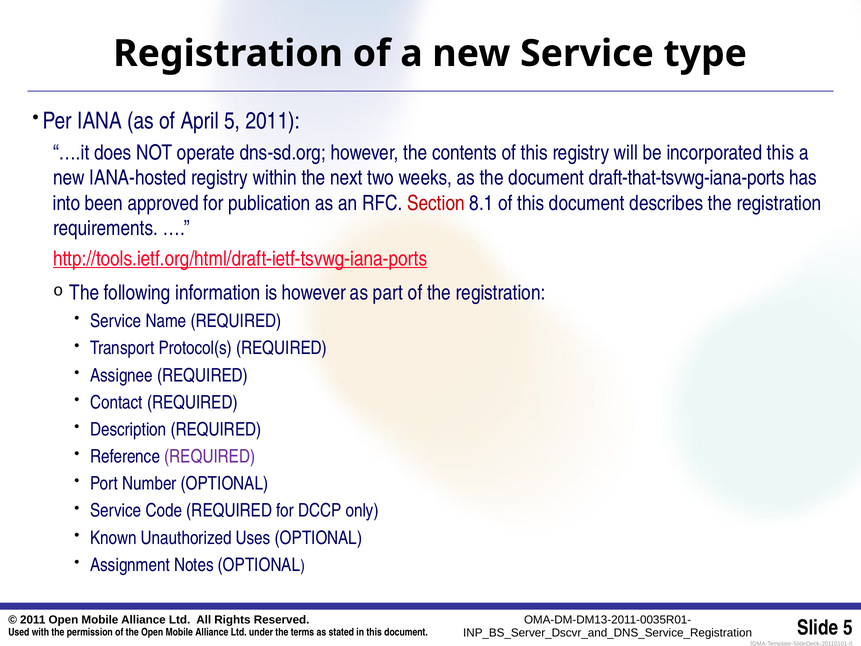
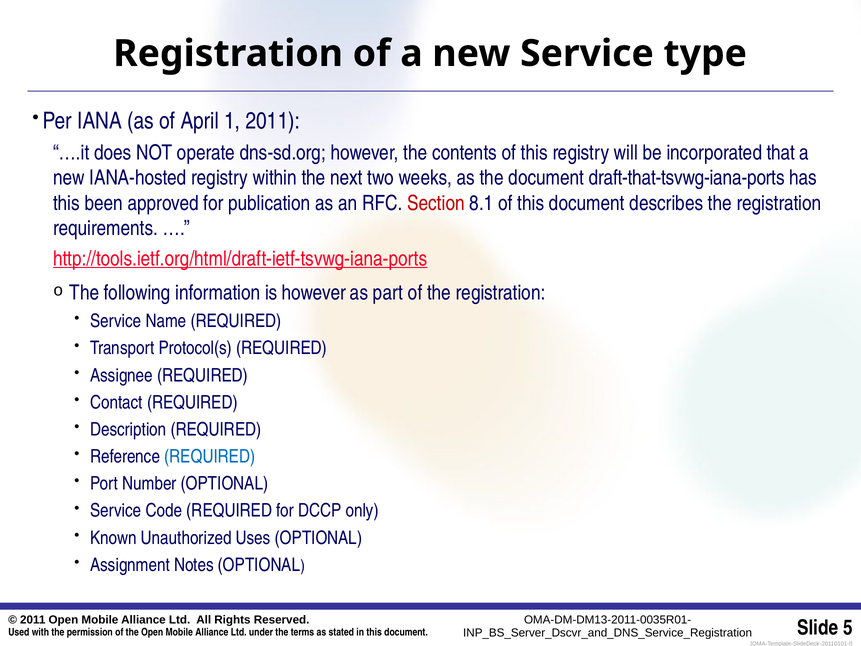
April 5: 5 -> 1 (232, 121)
incorporated this: this -> that (781, 153)
into: into -> this (66, 203)
REQUIRED colour: purple -> blue (210, 456)
